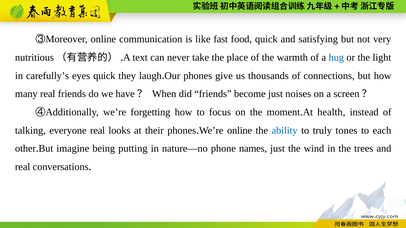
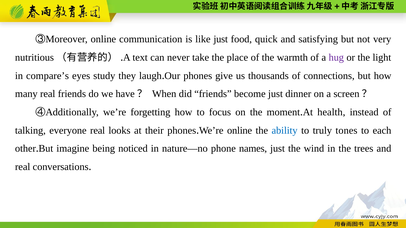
like fast: fast -> just (221, 39)
hug colour: blue -> purple (336, 58)
carefully’s: carefully’s -> compare’s (48, 76)
eyes quick: quick -> study (104, 76)
noises: noises -> dinner (298, 94)
putting: putting -> noticed (133, 149)
